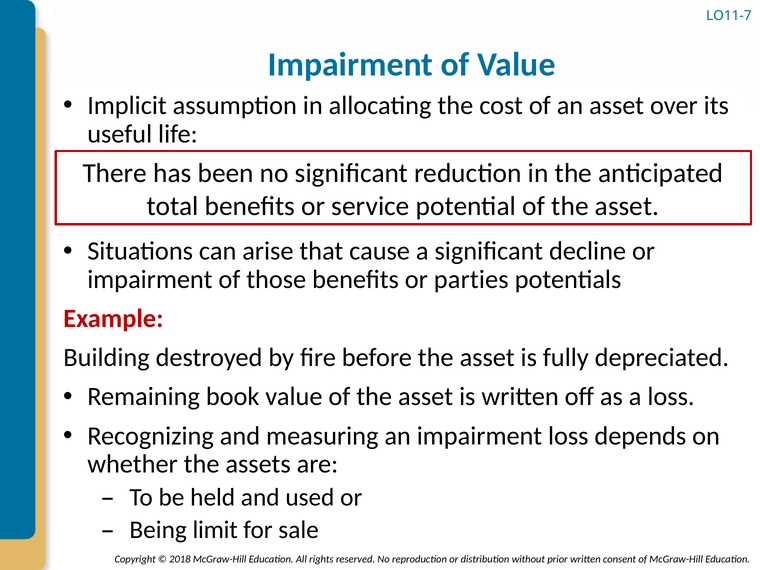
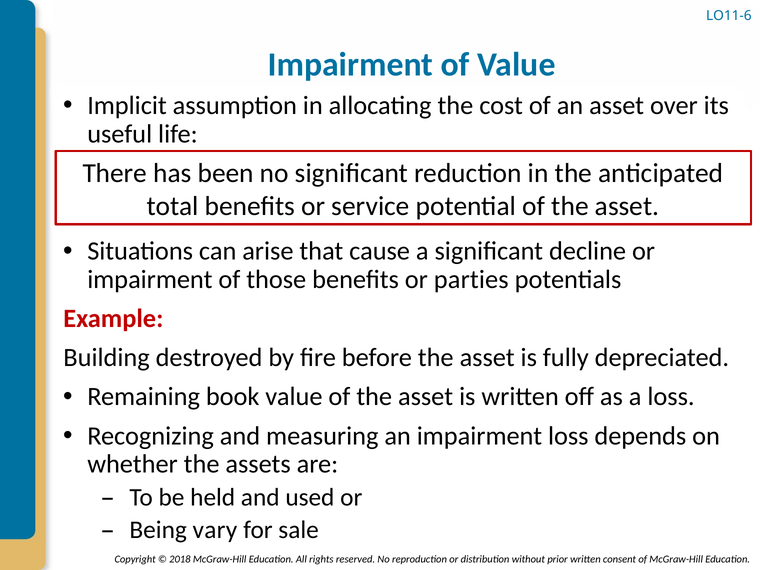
LO11-7: LO11-7 -> LO11-6 (729, 16)
limit: limit -> vary (215, 530)
